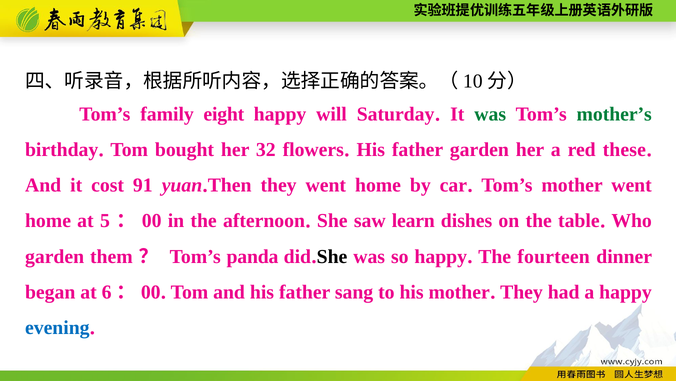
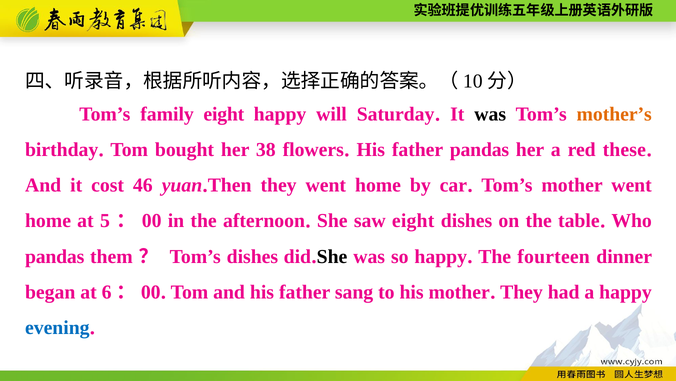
was colour: green -> black (490, 114)
mother’s colour: green -> orange (614, 114)
32: 32 -> 38 (266, 150)
father garden: garden -> pandas (479, 150)
91: 91 -> 46 (143, 185)
saw learn: learn -> eight (413, 221)
garden: garden -> pandas (55, 256)
Tom’s panda: panda -> dishes (252, 256)
